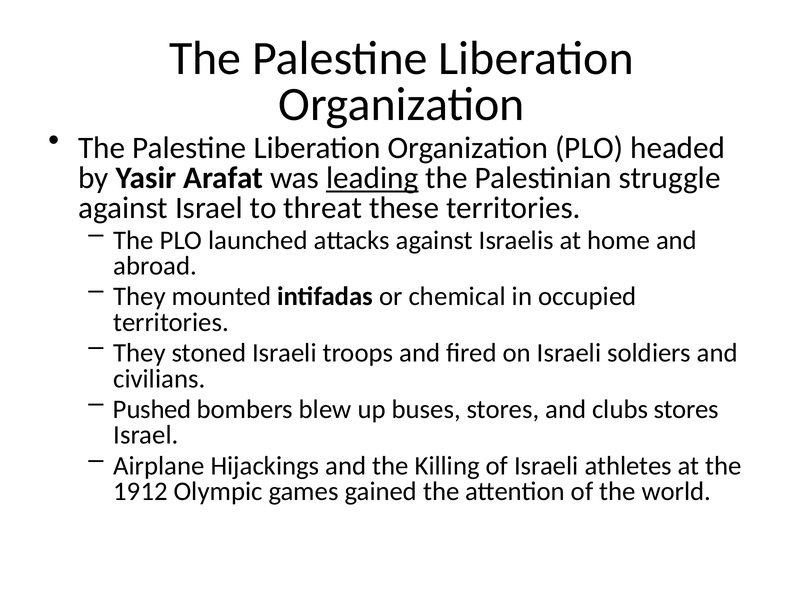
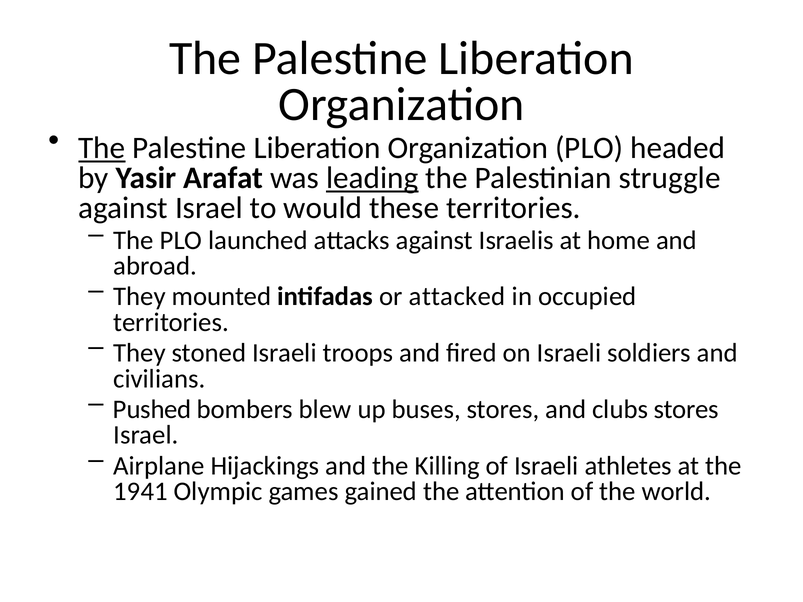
The underline: none -> present (102, 148)
threat: threat -> would (323, 208)
chemical: chemical -> attacked (457, 297)
1912: 1912 -> 1941 (141, 492)
